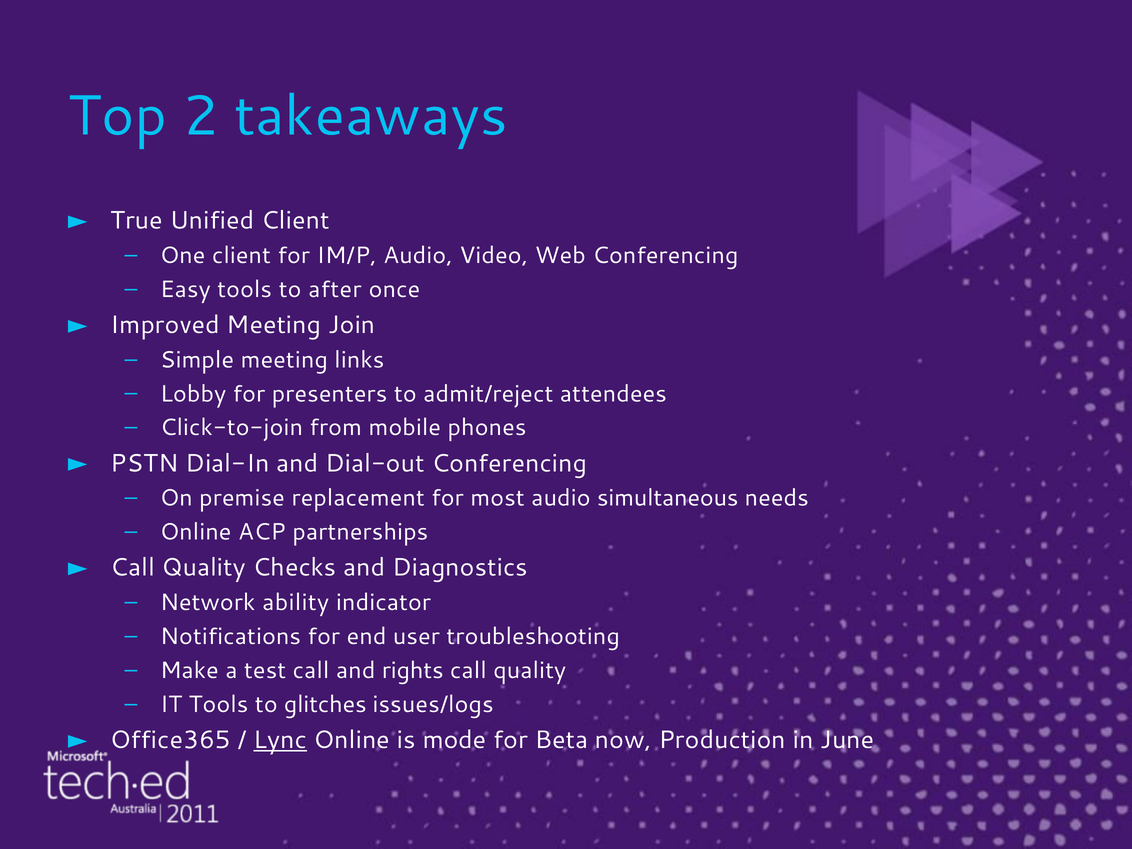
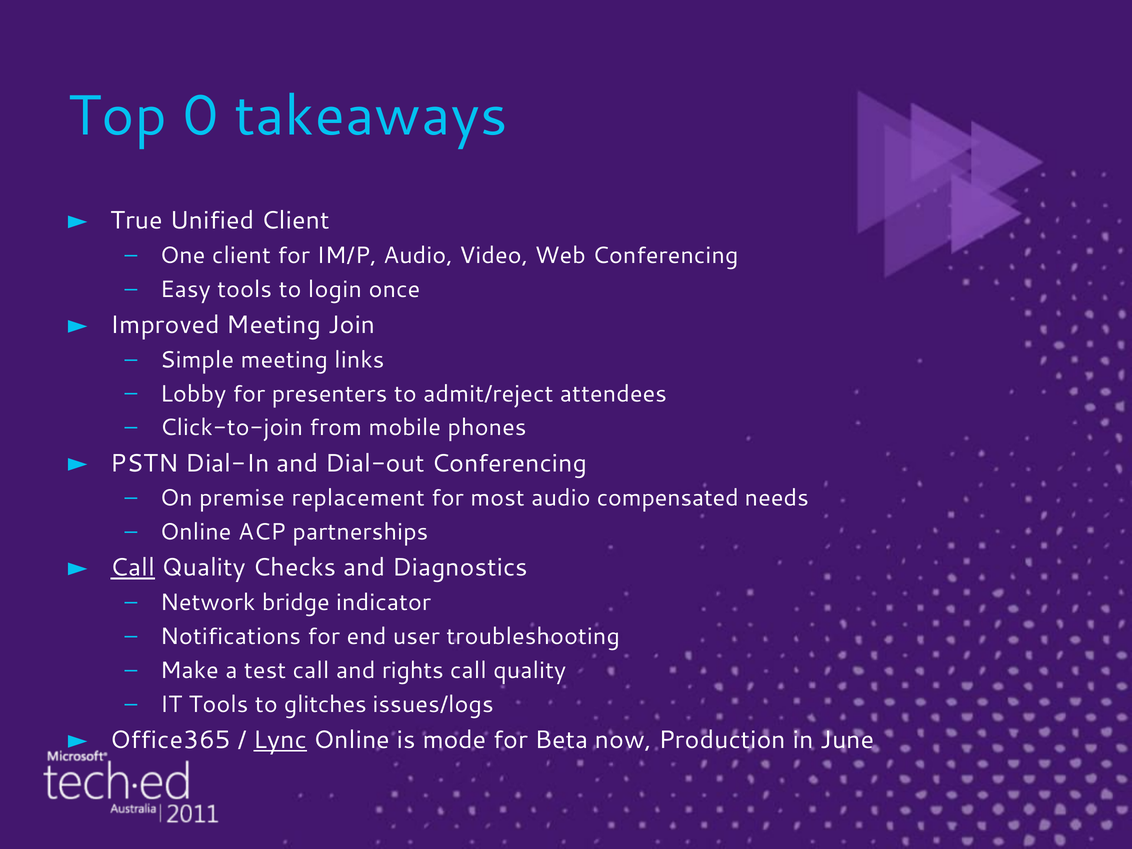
2: 2 -> 0 (201, 116)
after: after -> login (335, 289)
simultaneous: simultaneous -> compensated (668, 498)
Call underline: none -> present (133, 568)
ability: ability -> bridge (296, 602)
